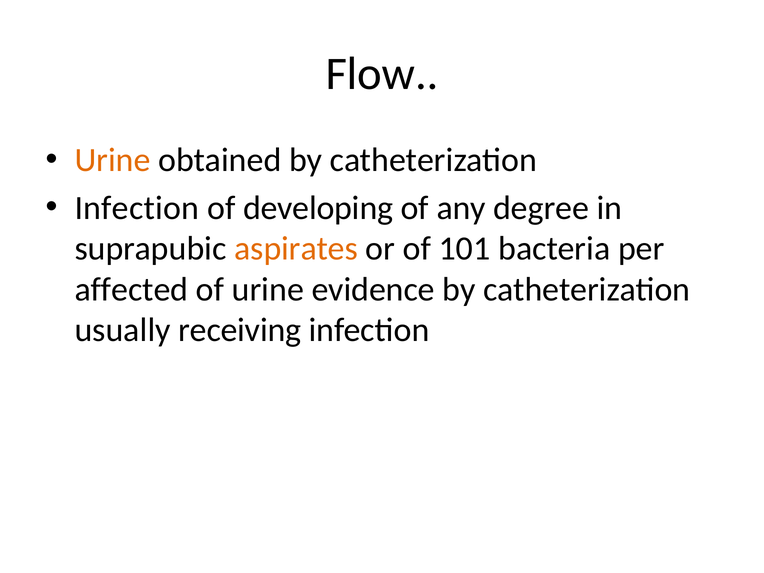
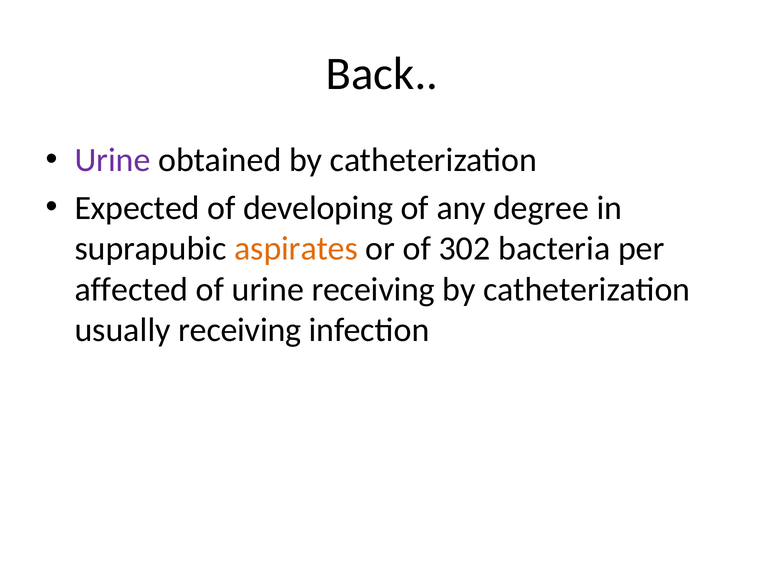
Flow: Flow -> Back (382, 74)
Urine colour: orange -> purple (113, 160)
Infection: Infection -> Expected (137, 208)
101: 101 -> 302 (465, 249)
urine evidence: evidence -> receiving (373, 289)
